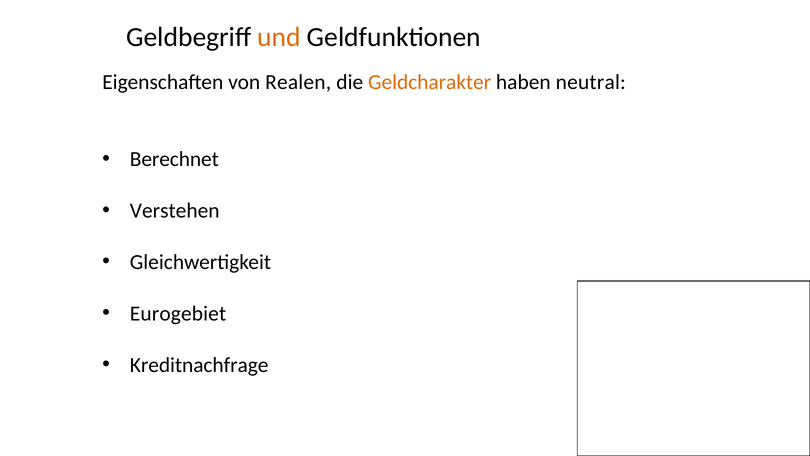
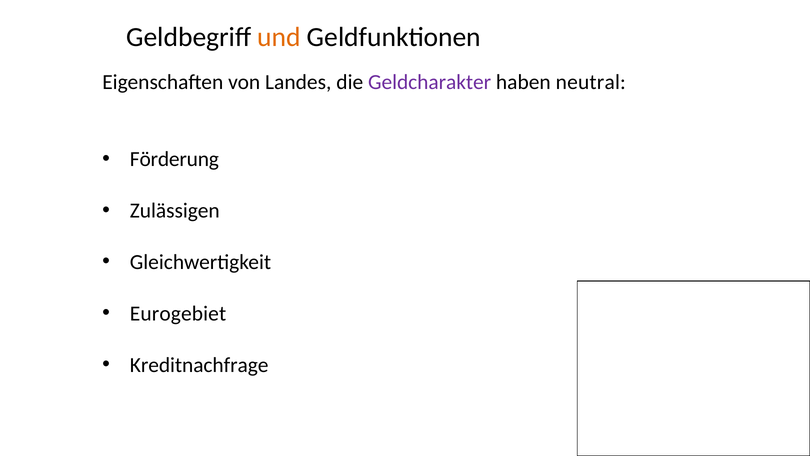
Realen: Realen -> Landes (298, 82)
Geldcharakter colour: orange -> purple (430, 82)
Berechnet: Berechnet -> Förderung (174, 159)
Verstehen: Verstehen -> Zulässigen (175, 210)
